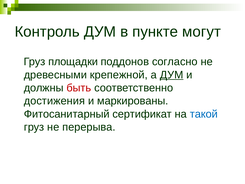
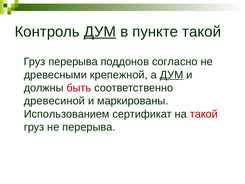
ДУМ underline: none -> present (100, 32)
пункте могут: могут -> такой (202, 32)
Груз площадки: площадки -> перерыва (73, 62)
достижения: достижения -> древесиной (54, 101)
Фитосанитарный: Фитосанитарный -> Использованием (67, 114)
такой colour: blue -> red (204, 114)
